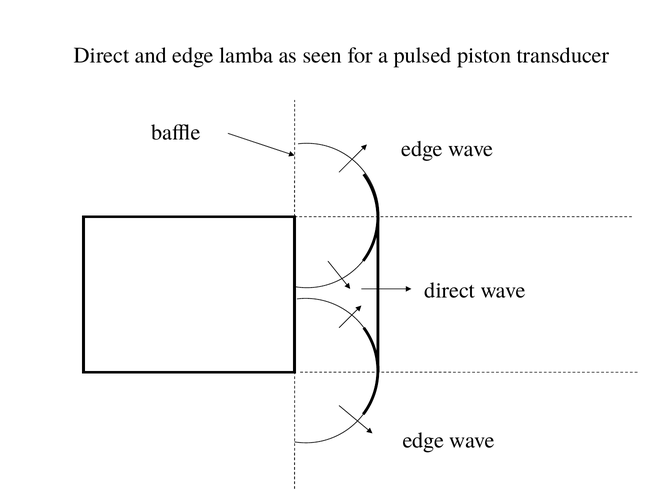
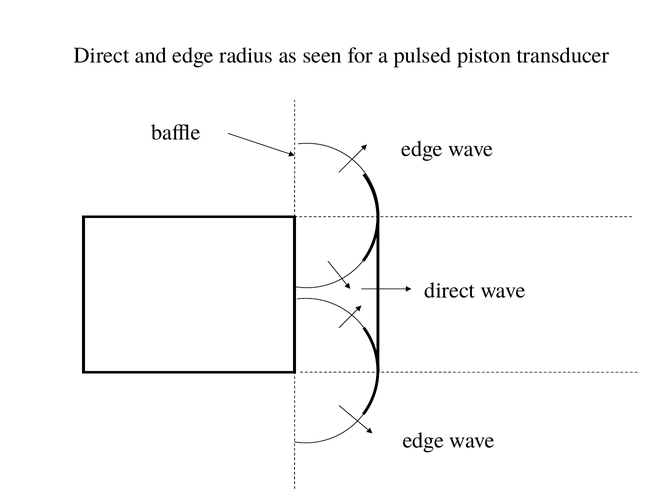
lamba: lamba -> radius (246, 55)
